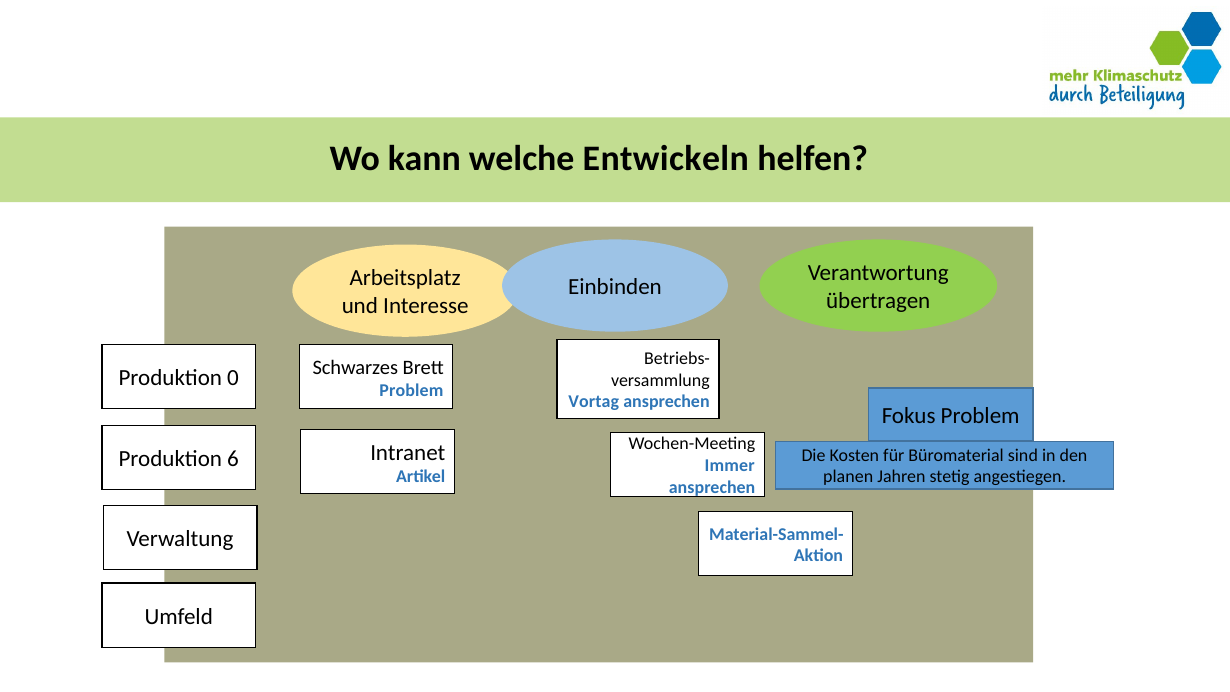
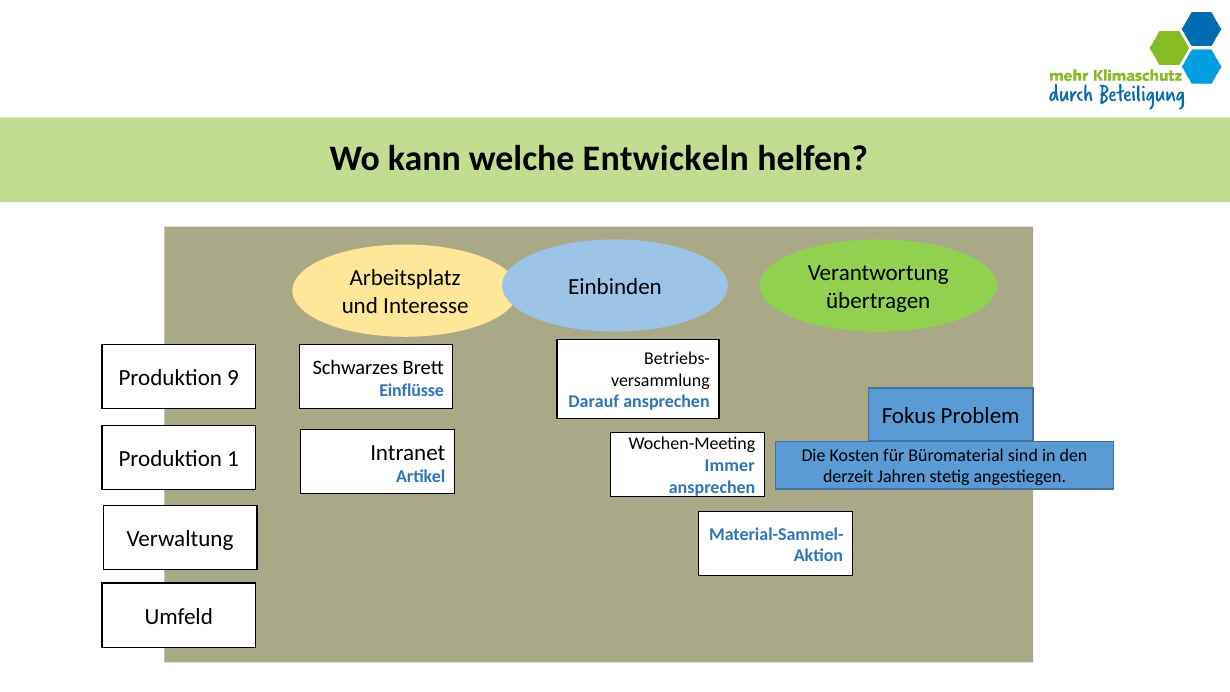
0: 0 -> 9 (233, 378)
Problem: Problem -> Einflüsse (412, 390)
Vortag: Vortag -> Darauf (594, 402)
6: 6 -> 1 (233, 459)
planen: planen -> derzeit (848, 477)
